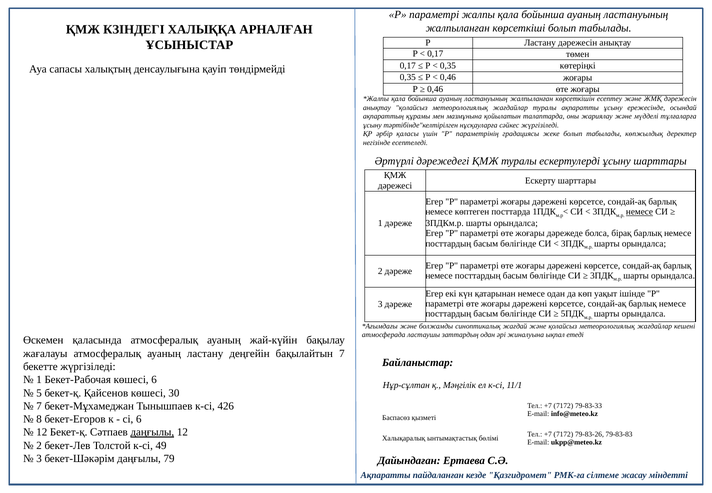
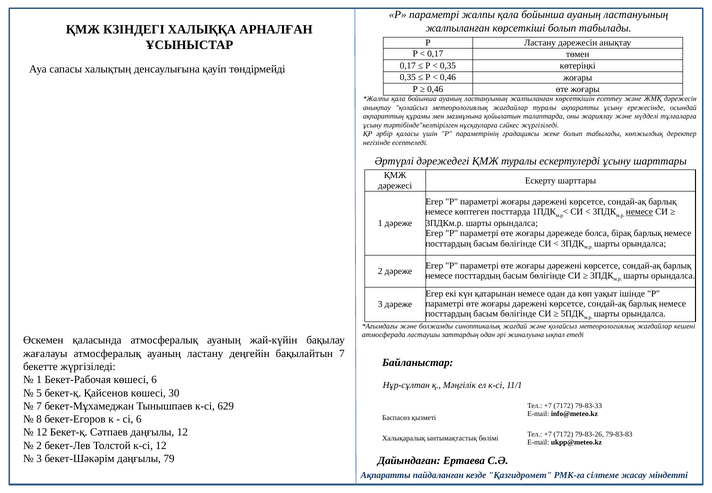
426: 426 -> 629 (226, 406)
даңғылы underline: present -> none (152, 432)
к-сі 49: 49 -> 12 (161, 445)
